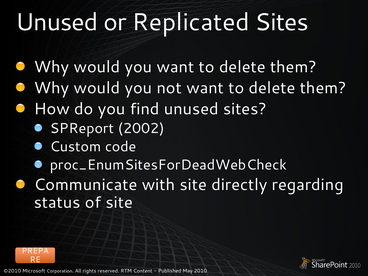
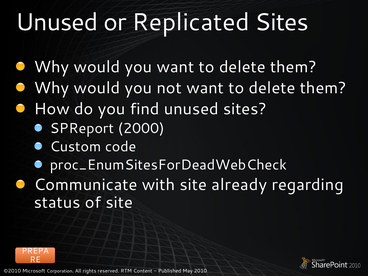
2002: 2002 -> 2000 (141, 128)
directly: directly -> already (239, 185)
